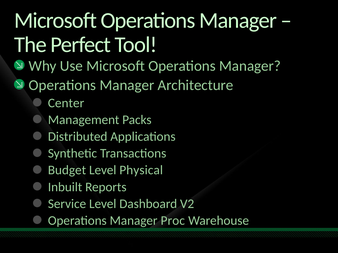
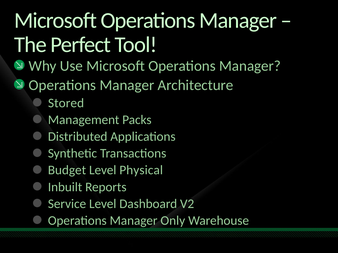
Center: Center -> Stored (66, 103)
Proc: Proc -> Only (173, 221)
